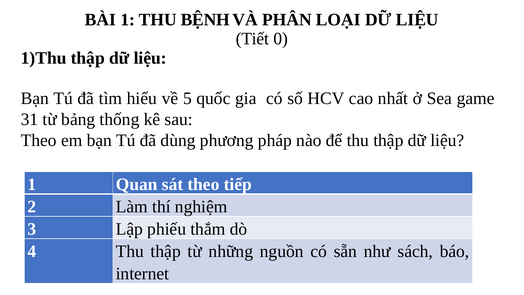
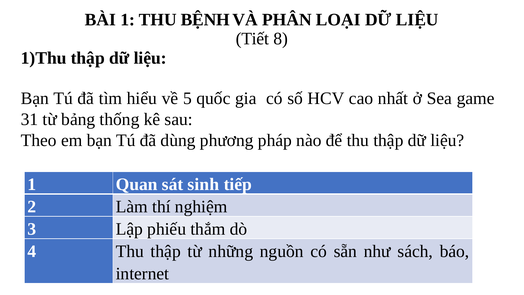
0: 0 -> 8 (281, 39)
sát theo: theo -> sinh (203, 184)
